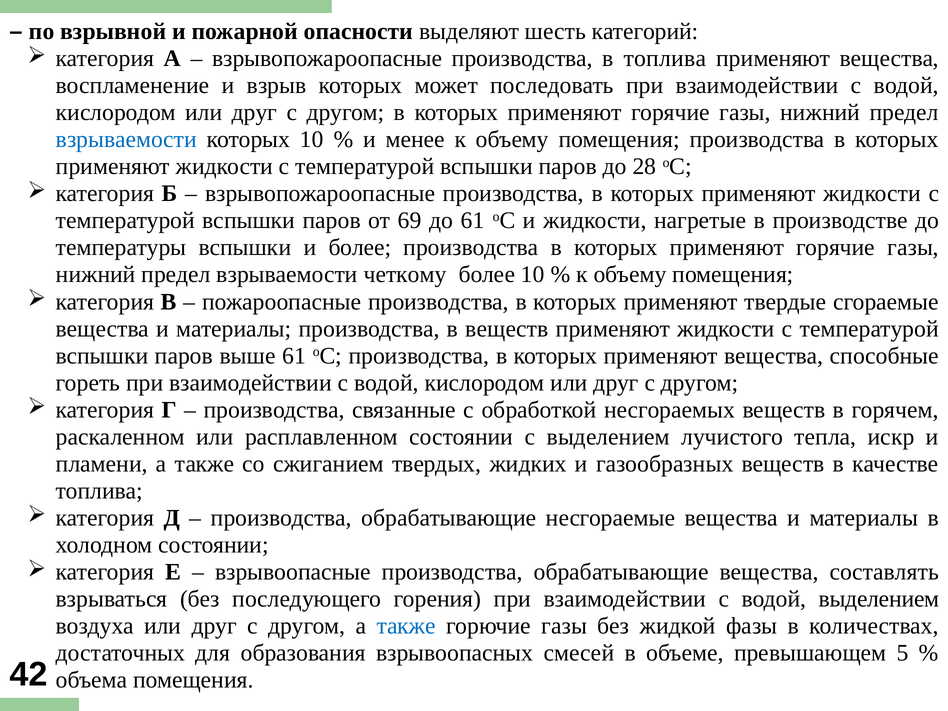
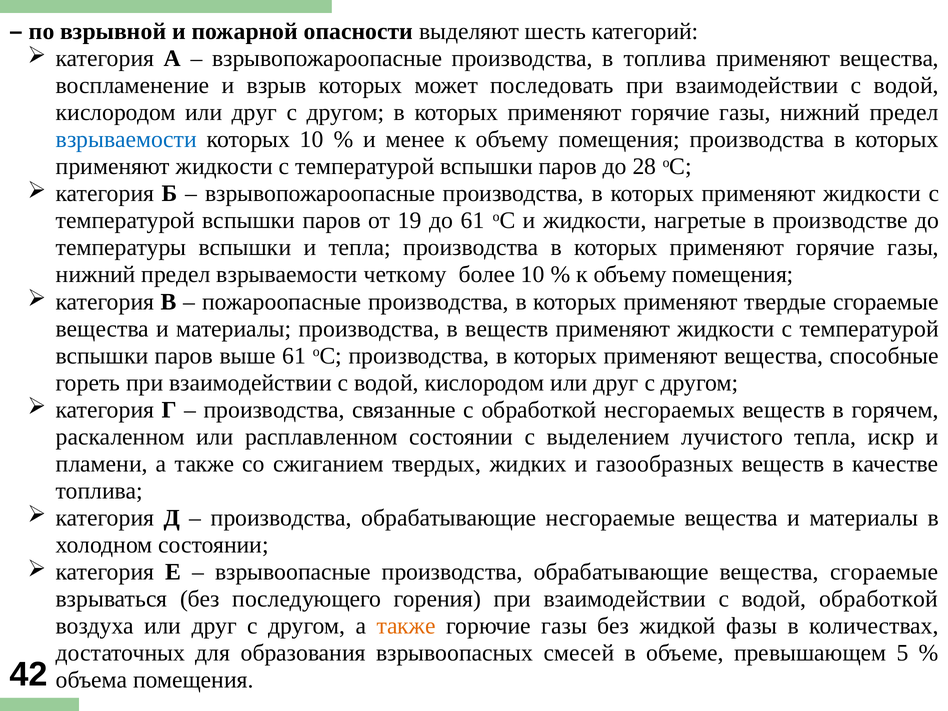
69: 69 -> 19 (410, 221)
и более: более -> тепла (360, 248)
вещества составлять: составлять -> сгораемые (884, 572)
водой выделением: выделением -> обработкой (879, 599)
также colour: blue -> orange (406, 626)
